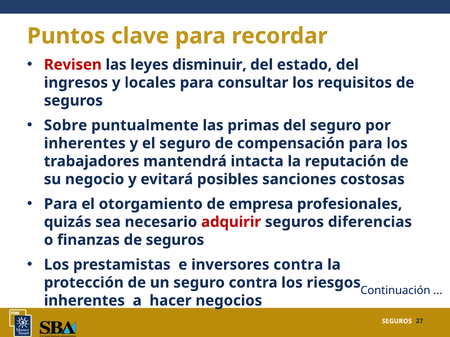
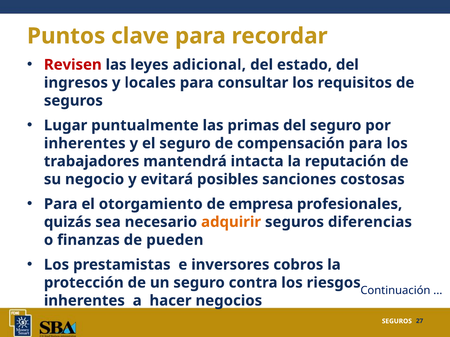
disminuir: disminuir -> adicional (209, 65)
Sobre: Sobre -> Lugar (66, 126)
adquirir colour: red -> orange (231, 222)
finanzas de seguros: seguros -> pueden (175, 240)
inversores contra: contra -> cobros (298, 265)
